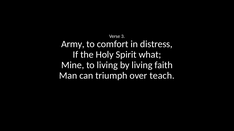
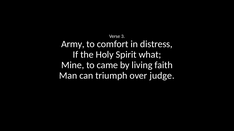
to living: living -> came (107, 65)
teach: teach -> judge (162, 76)
